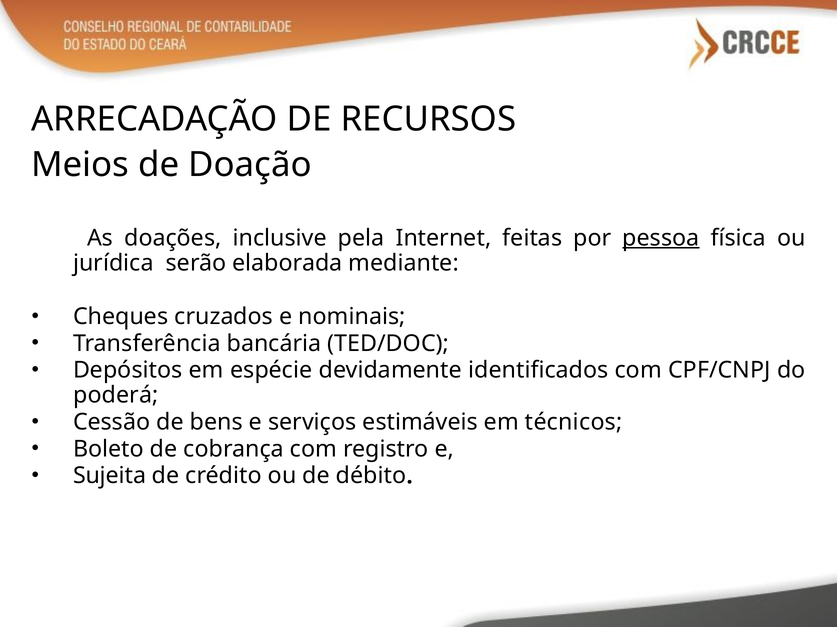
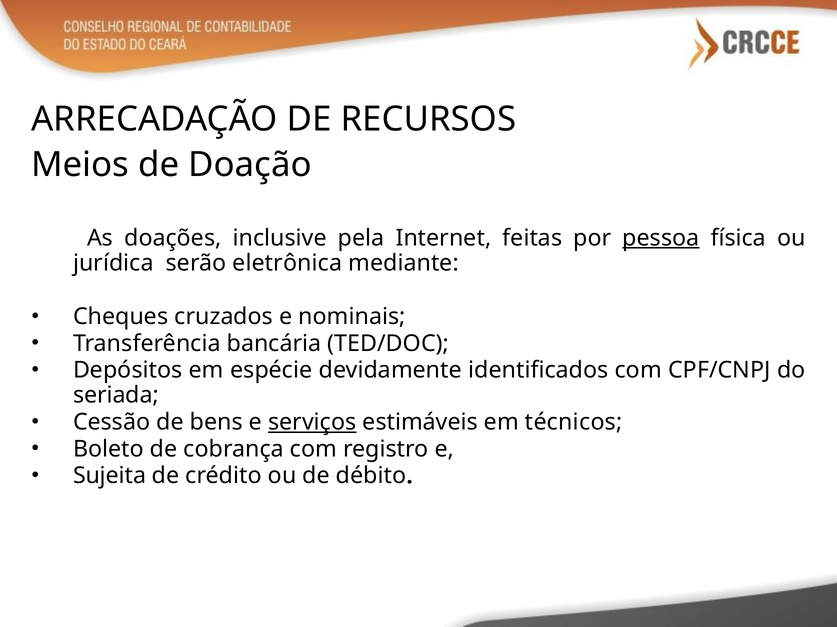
elaborada: elaborada -> eletrônica (287, 263)
poderá: poderá -> seriada (116, 396)
serviços underline: none -> present (312, 423)
